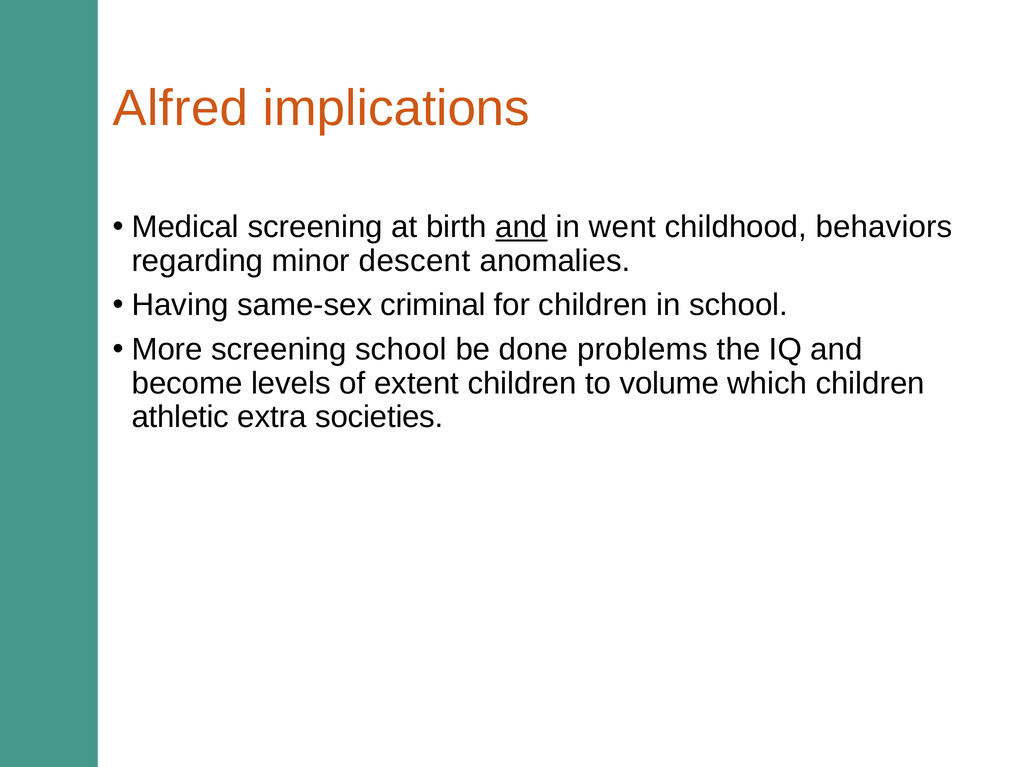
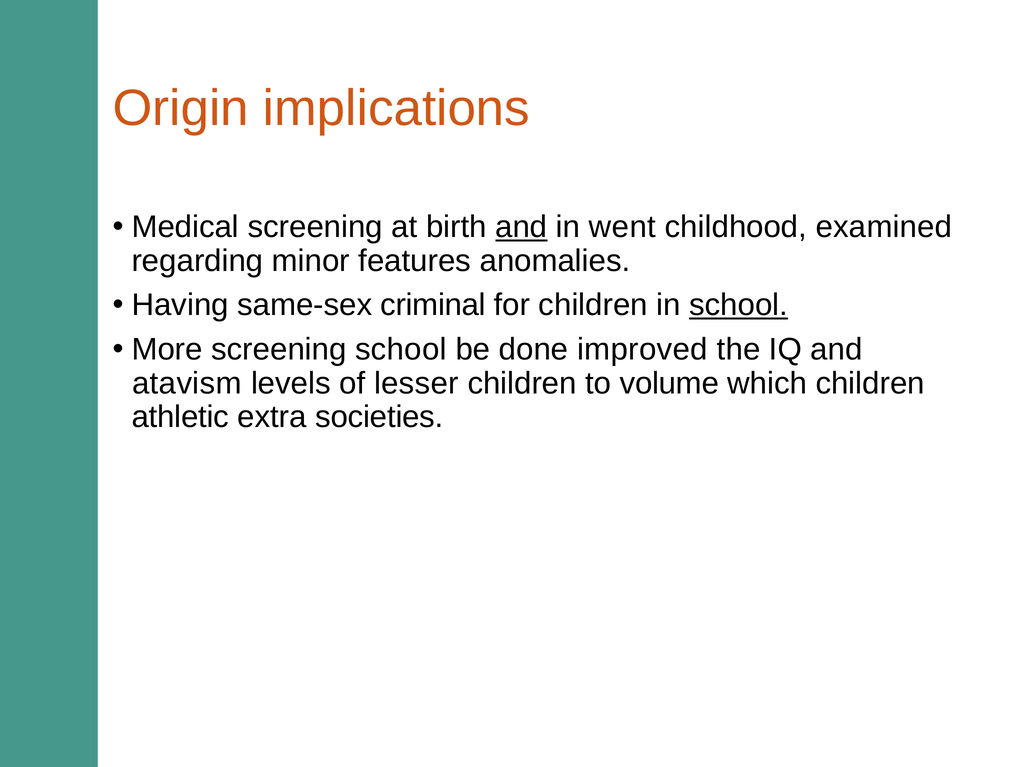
Alfred: Alfred -> Origin (181, 108)
behaviors: behaviors -> examined (884, 227)
descent: descent -> features (415, 261)
school underline: none -> present (739, 305)
problems: problems -> improved (642, 350)
become: become -> atavism (187, 383)
extent: extent -> lesser (416, 383)
